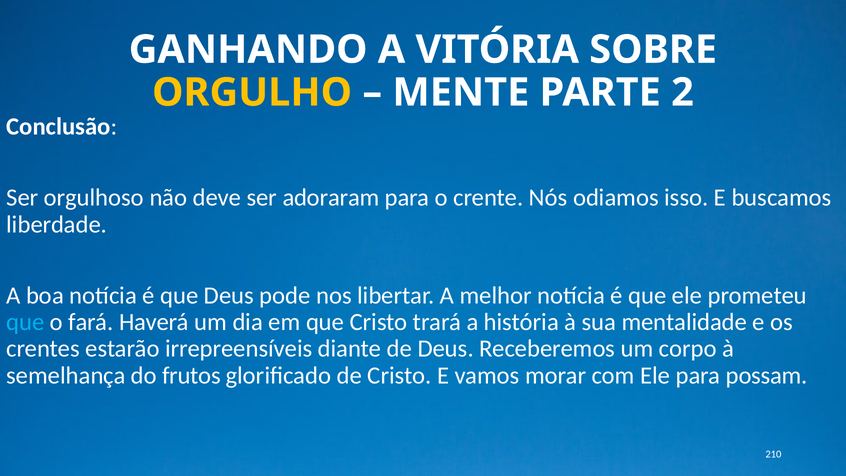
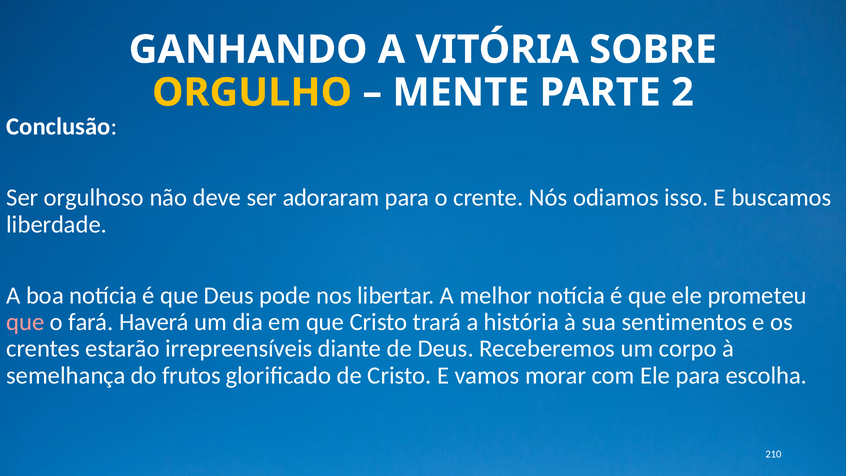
que colour: light blue -> pink (25, 322)
mentalidade: mentalidade -> sentimentos (684, 322)
possam: possam -> escolha (766, 375)
